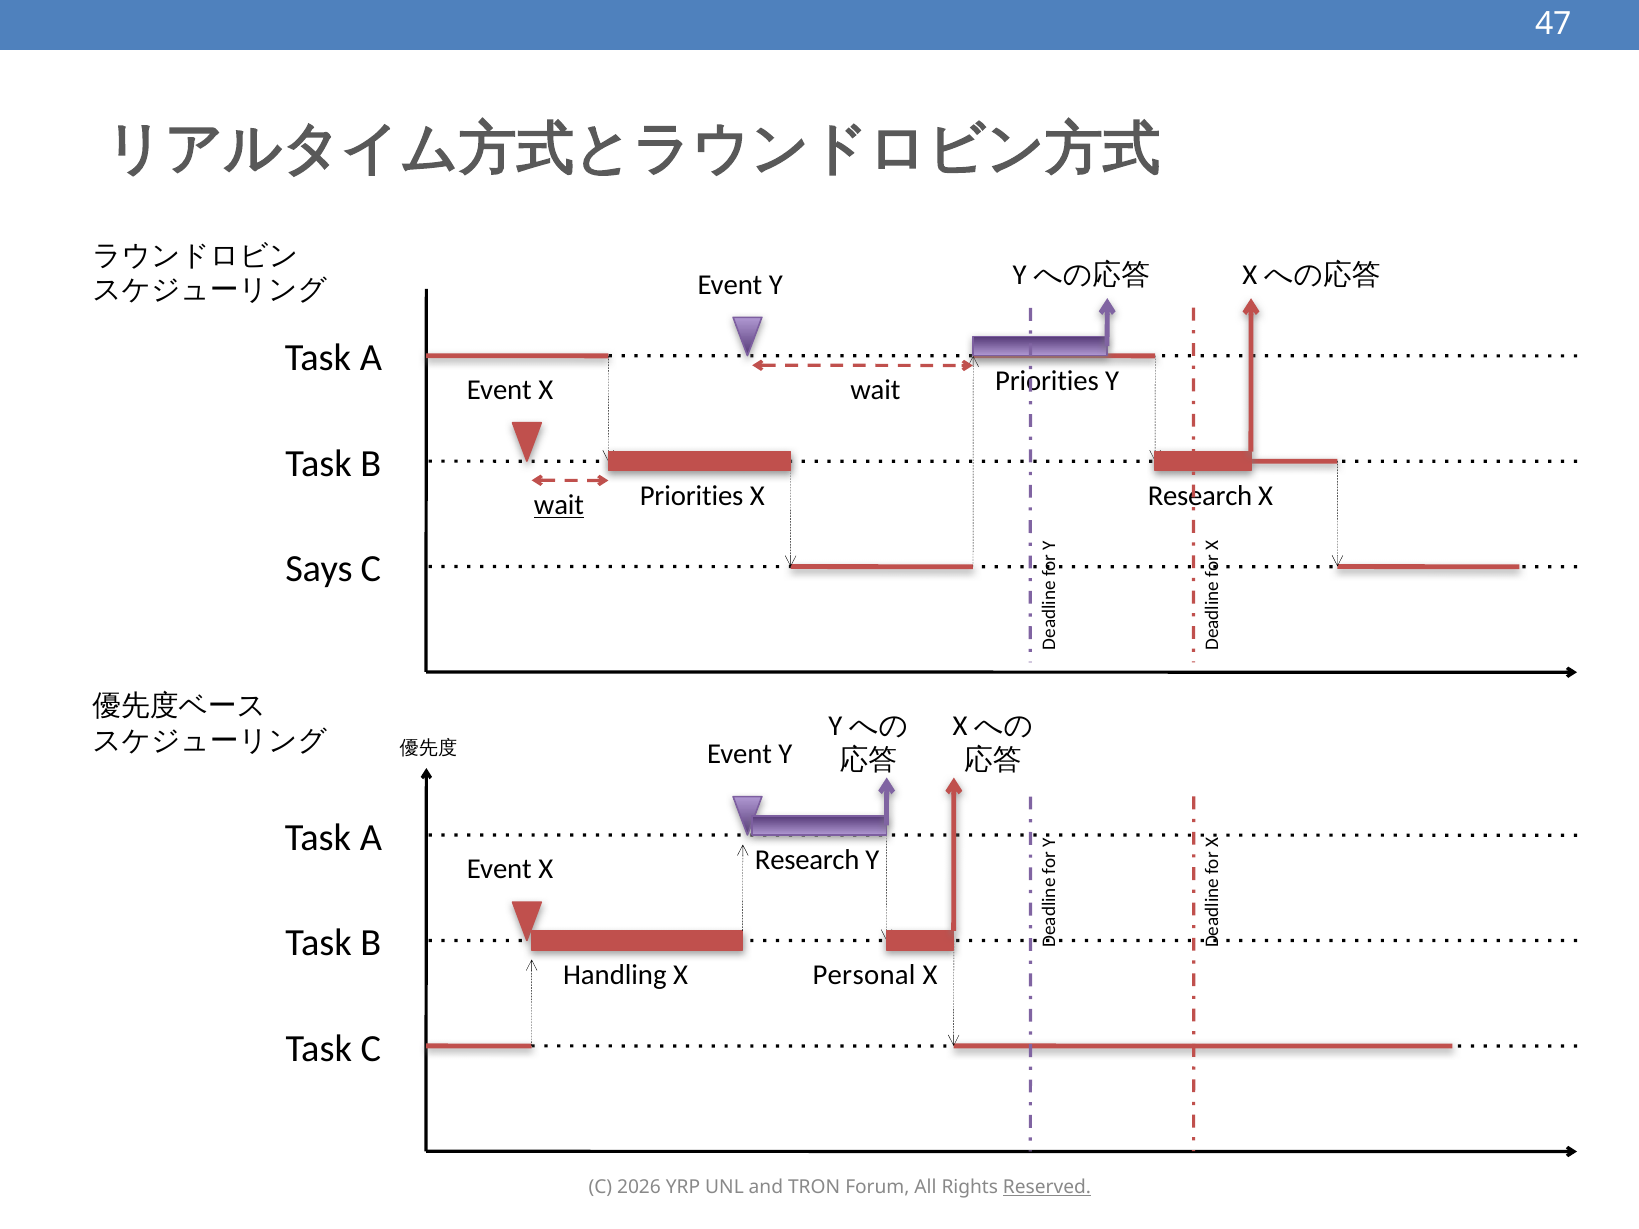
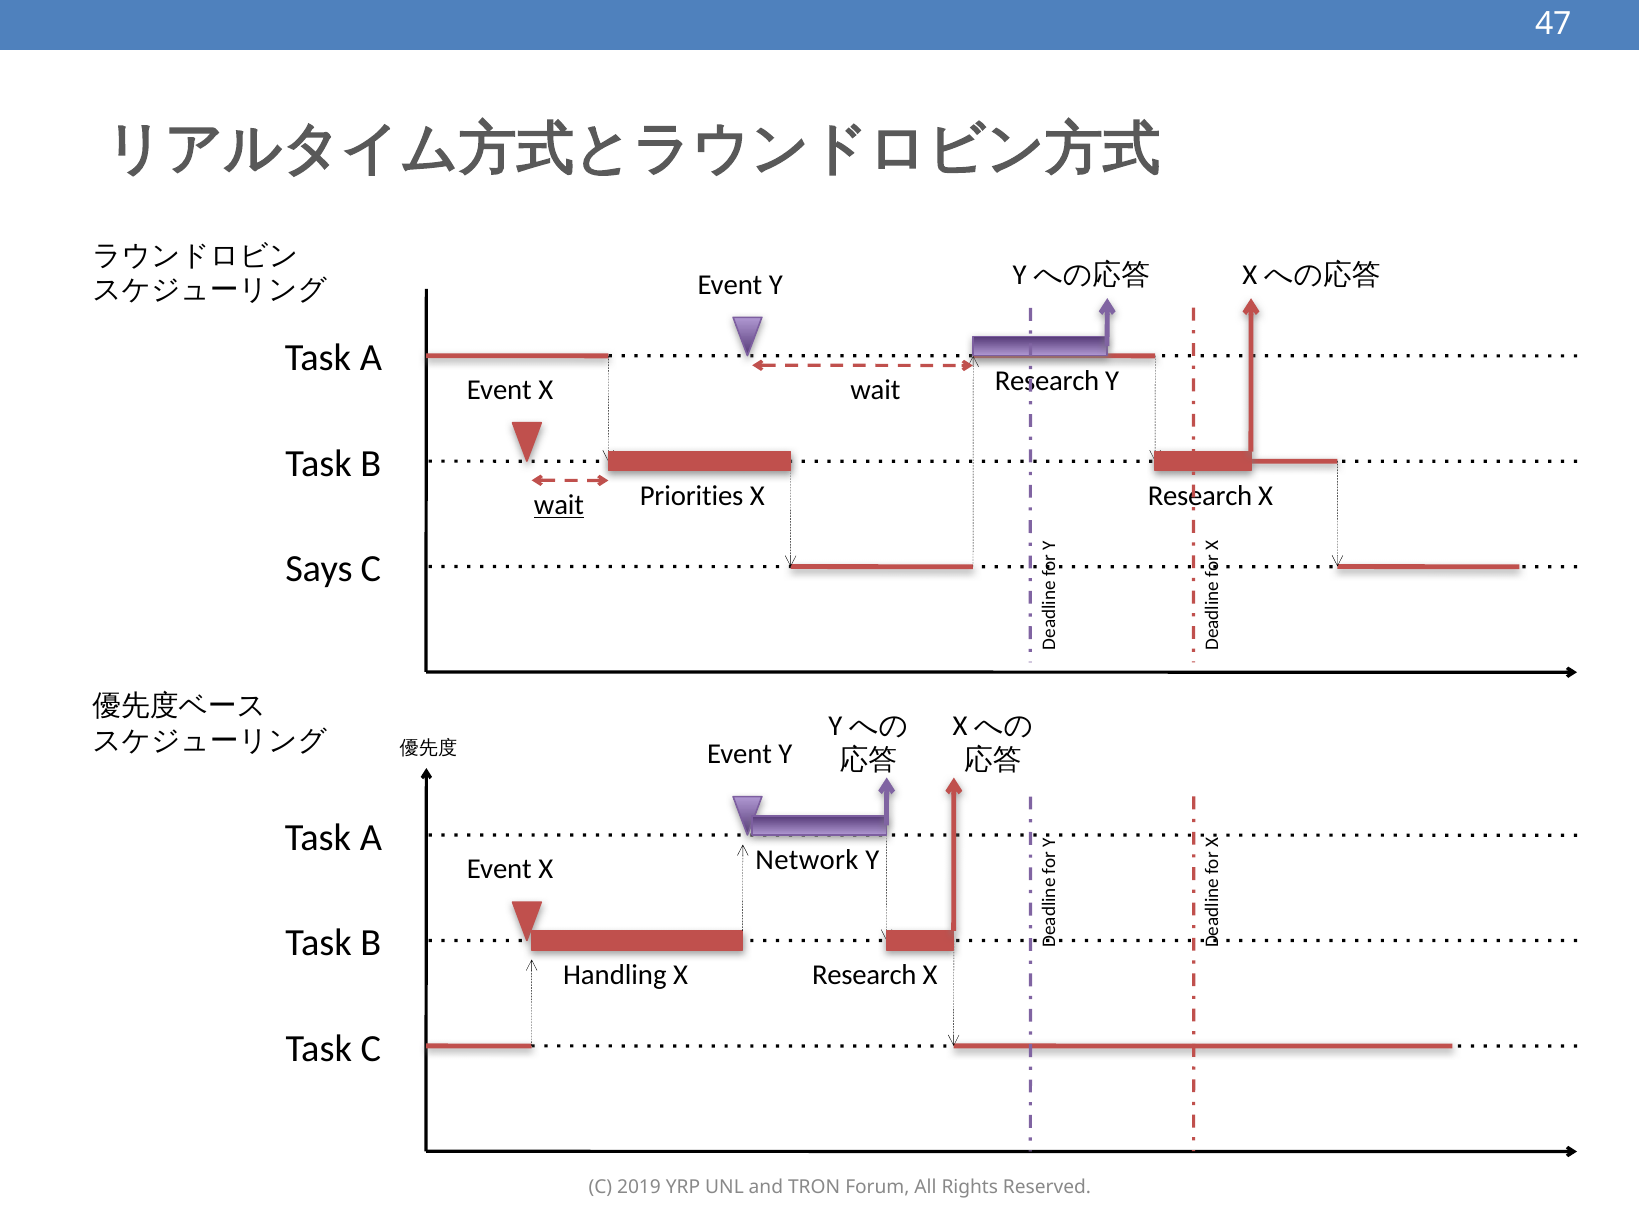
Priorities: Priorities -> Research (1047, 381)
Research: Research -> Network (807, 860)
Handling X Personal: Personal -> Research (864, 975)
2026: 2026 -> 2019 (639, 1188)
Reserved underline: present -> none (1047, 1188)
